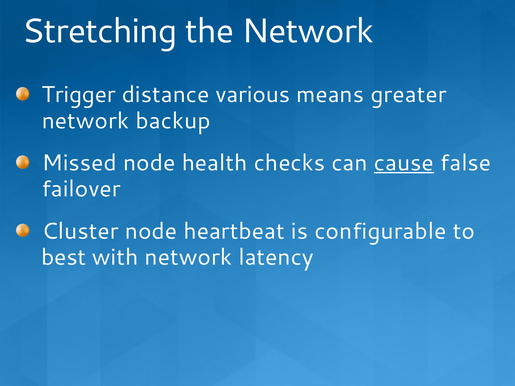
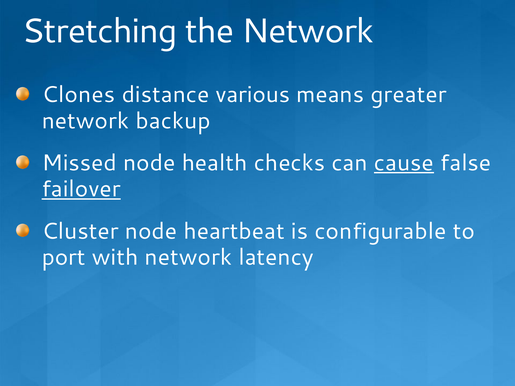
Trigger: Trigger -> Clones (78, 95)
failover underline: none -> present (81, 189)
best: best -> port (64, 257)
